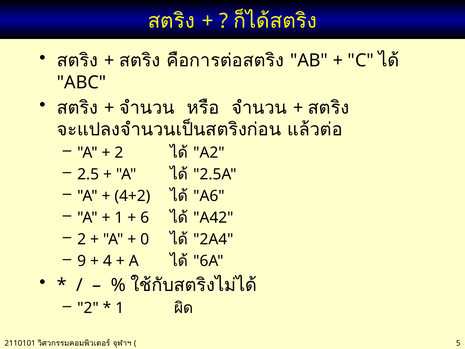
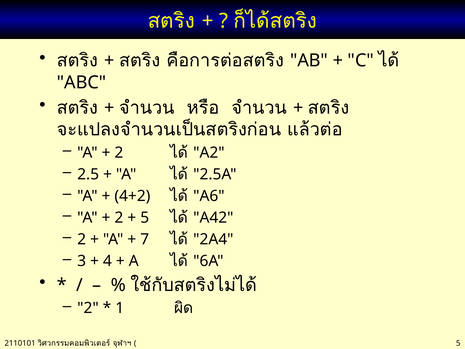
1: 1 -> 2 (119, 218)
6: 6 -> 5 (145, 218)
0: 0 -> 7 (145, 239)
9: 9 -> 3 (82, 261)
